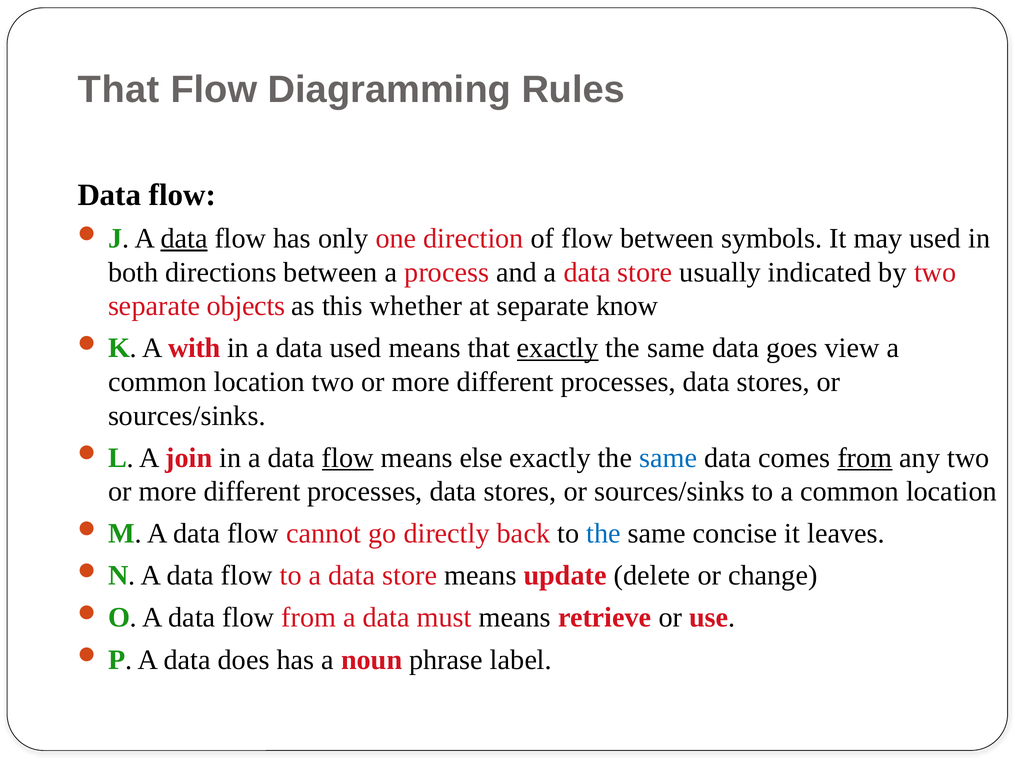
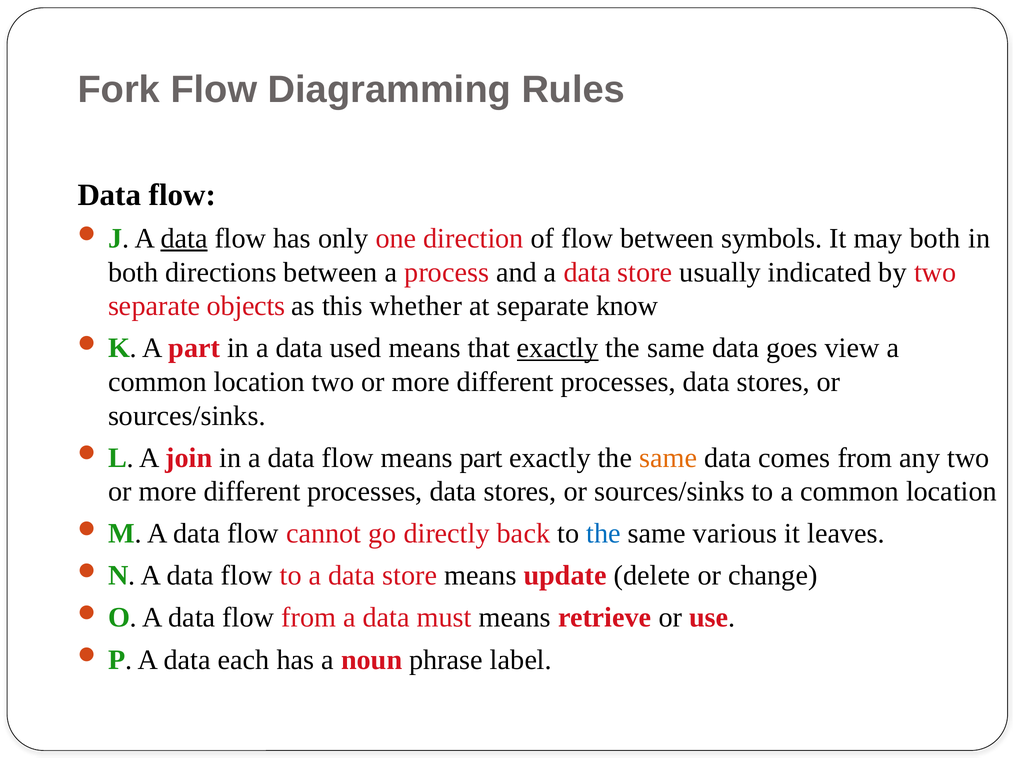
That: That -> Fork (119, 90)
may used: used -> both (935, 238)
A with: with -> part (194, 348)
flow underline: present -> none (348, 458)
means else: else -> part (481, 458)
same colour: blue -> orange (668, 458)
from underline: present -> none (865, 458)
concise: concise -> various (735, 534)
does: does -> each (244, 660)
